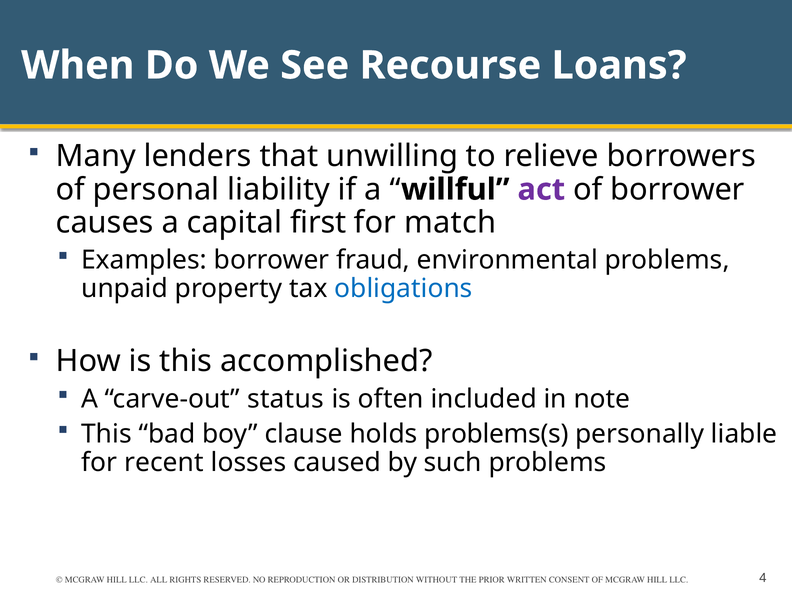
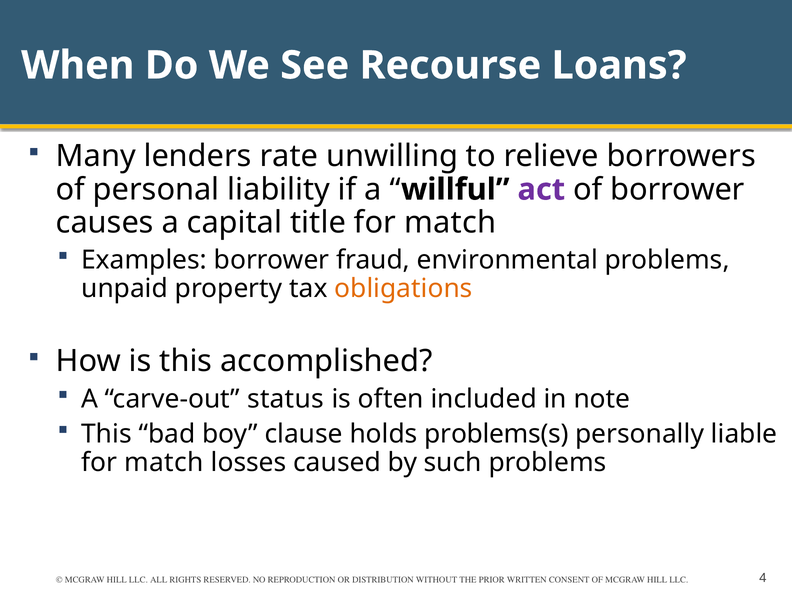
that: that -> rate (289, 156)
first: first -> title (318, 223)
obligations colour: blue -> orange (403, 289)
recent: recent -> match (164, 462)
